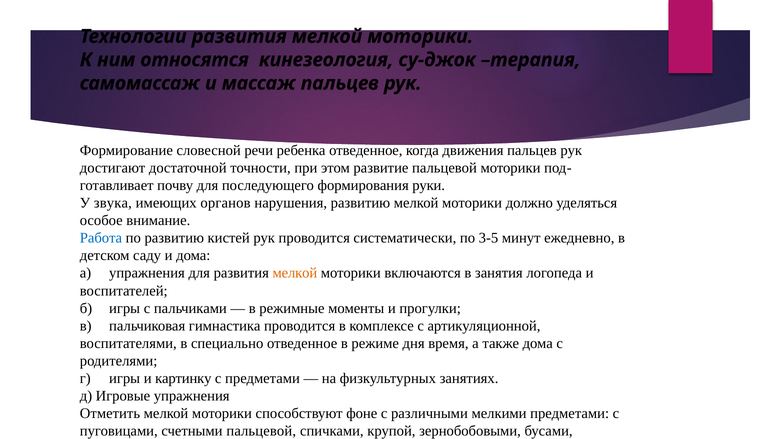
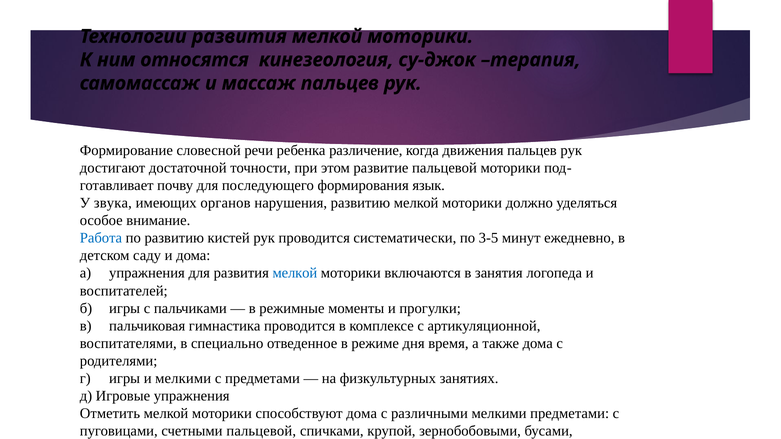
ребенка отведенное: отведенное -> различение (366, 150)
руки: руки -> язык (429, 185)
мелкой colour: orange -> blue (295, 273)
и картинку: картинку -> мелкими (183, 379)
способствуют фоне: фоне -> дома (362, 414)
